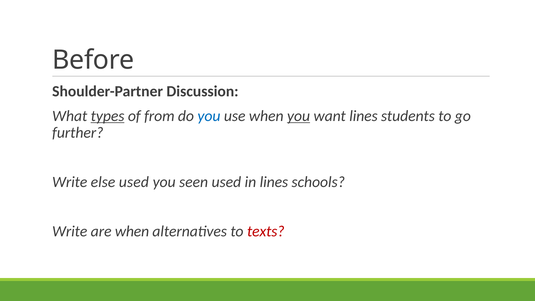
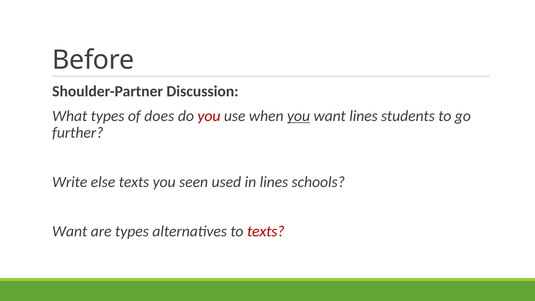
types underline: present -> none (108, 116)
from: from -> does (159, 116)
you colour: blue -> red (209, 116)
else used: used -> texts (134, 182)
Write: Write -> Want (70, 231)
are when: when -> types (132, 231)
